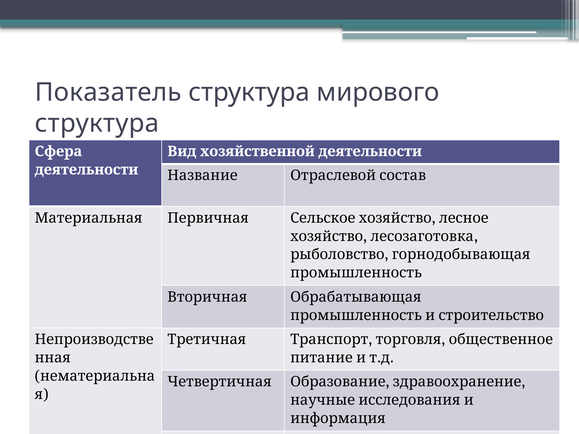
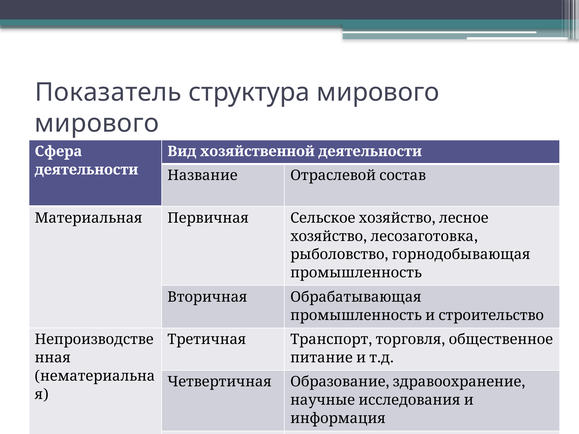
структура: структура -> мирового (97, 123)
